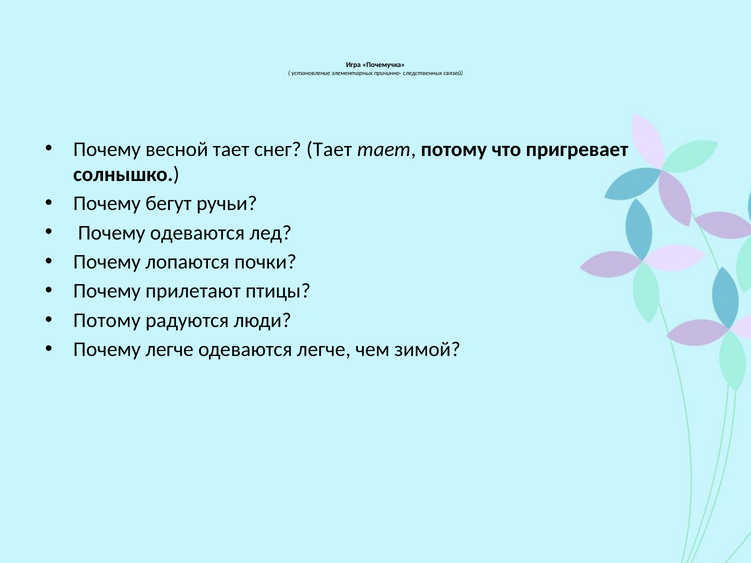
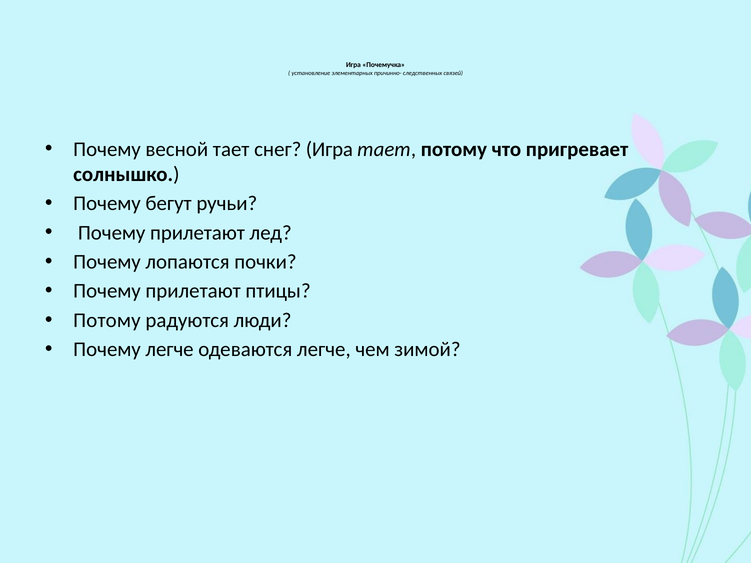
снег Тает: Тает -> Игра (329, 149)
одеваются: одеваются -> прилетают (197, 233)
